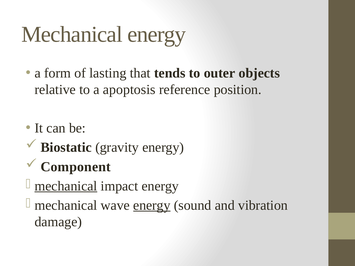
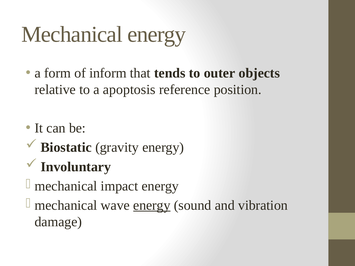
lasting: lasting -> inform (108, 73)
Component: Component -> Involuntary (76, 167)
mechanical underline: present -> none (66, 186)
